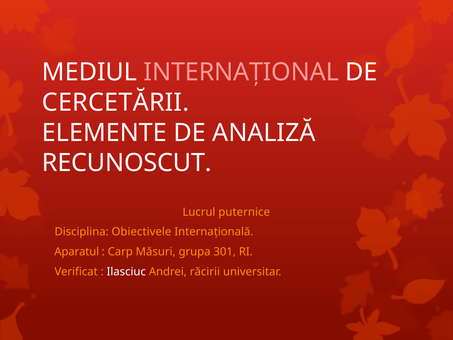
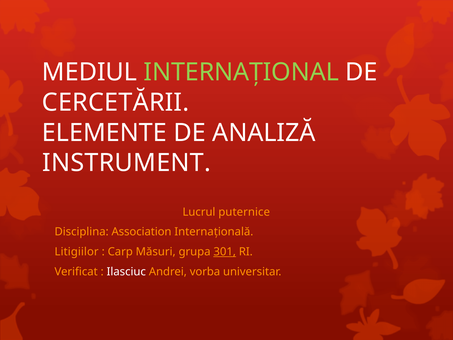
INTERNAȚIONAL colour: pink -> light green (241, 72)
RECUNOSCUT: RECUNOSCUT -> INSTRUMENT (127, 163)
Obiectivele: Obiectivele -> Association (142, 232)
Aparatul: Aparatul -> Litigiilor (77, 252)
301 underline: none -> present (225, 252)
răcirii: răcirii -> vorba (205, 271)
